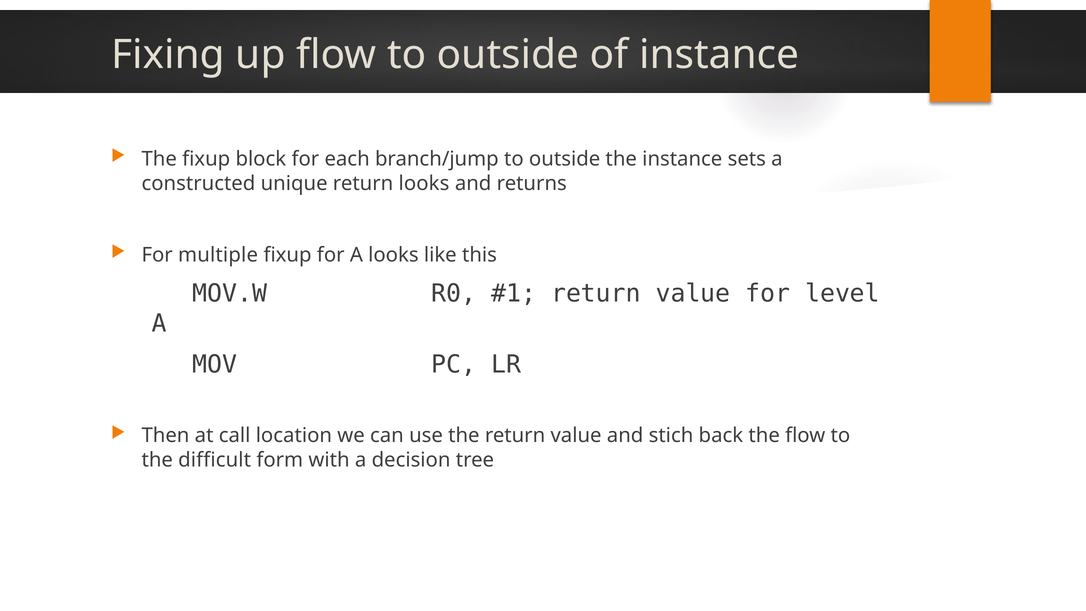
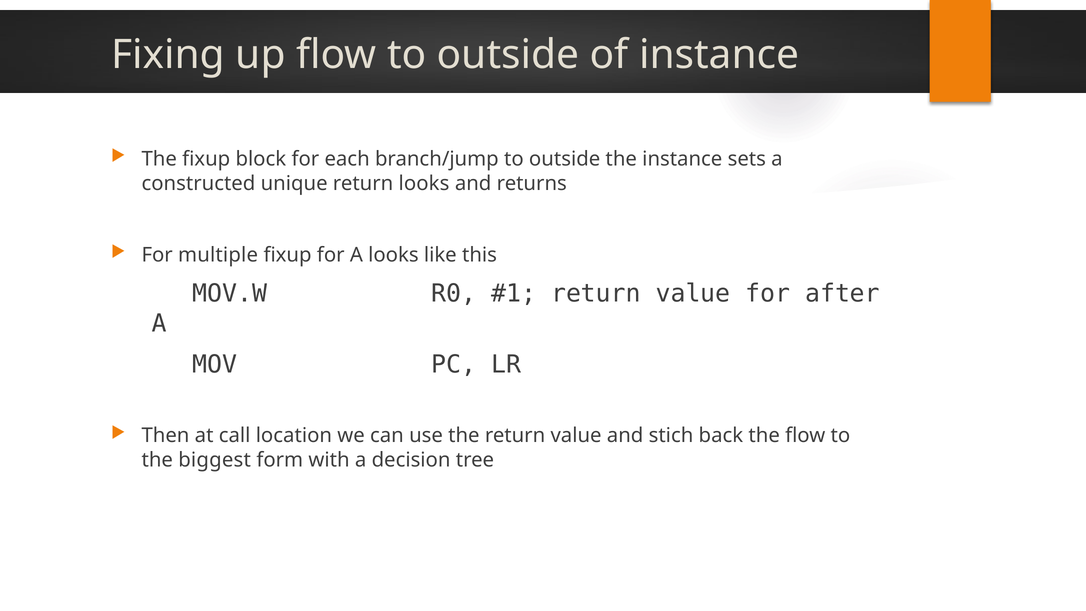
level: level -> after (843, 294)
difficult: difficult -> biggest (215, 460)
